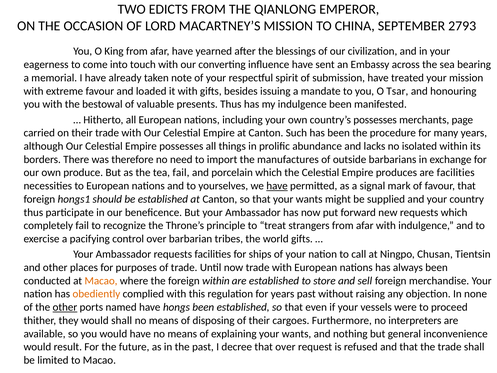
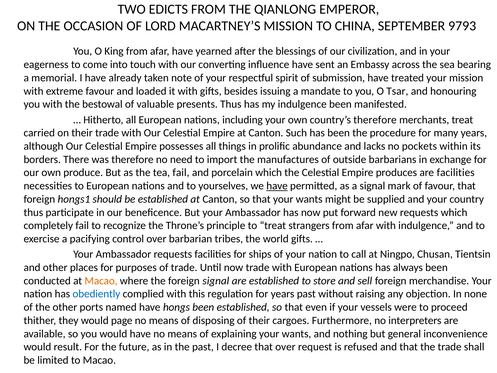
2793: 2793 -> 9793 (462, 26)
country’s possesses: possesses -> therefore (375, 120)
merchants page: page -> treat (462, 120)
isolated: isolated -> pockets (419, 146)
foreign within: within -> signal (216, 281)
obediently colour: orange -> blue (96, 294)
other underline: present -> none (65, 307)
would shall: shall -> page (122, 320)
